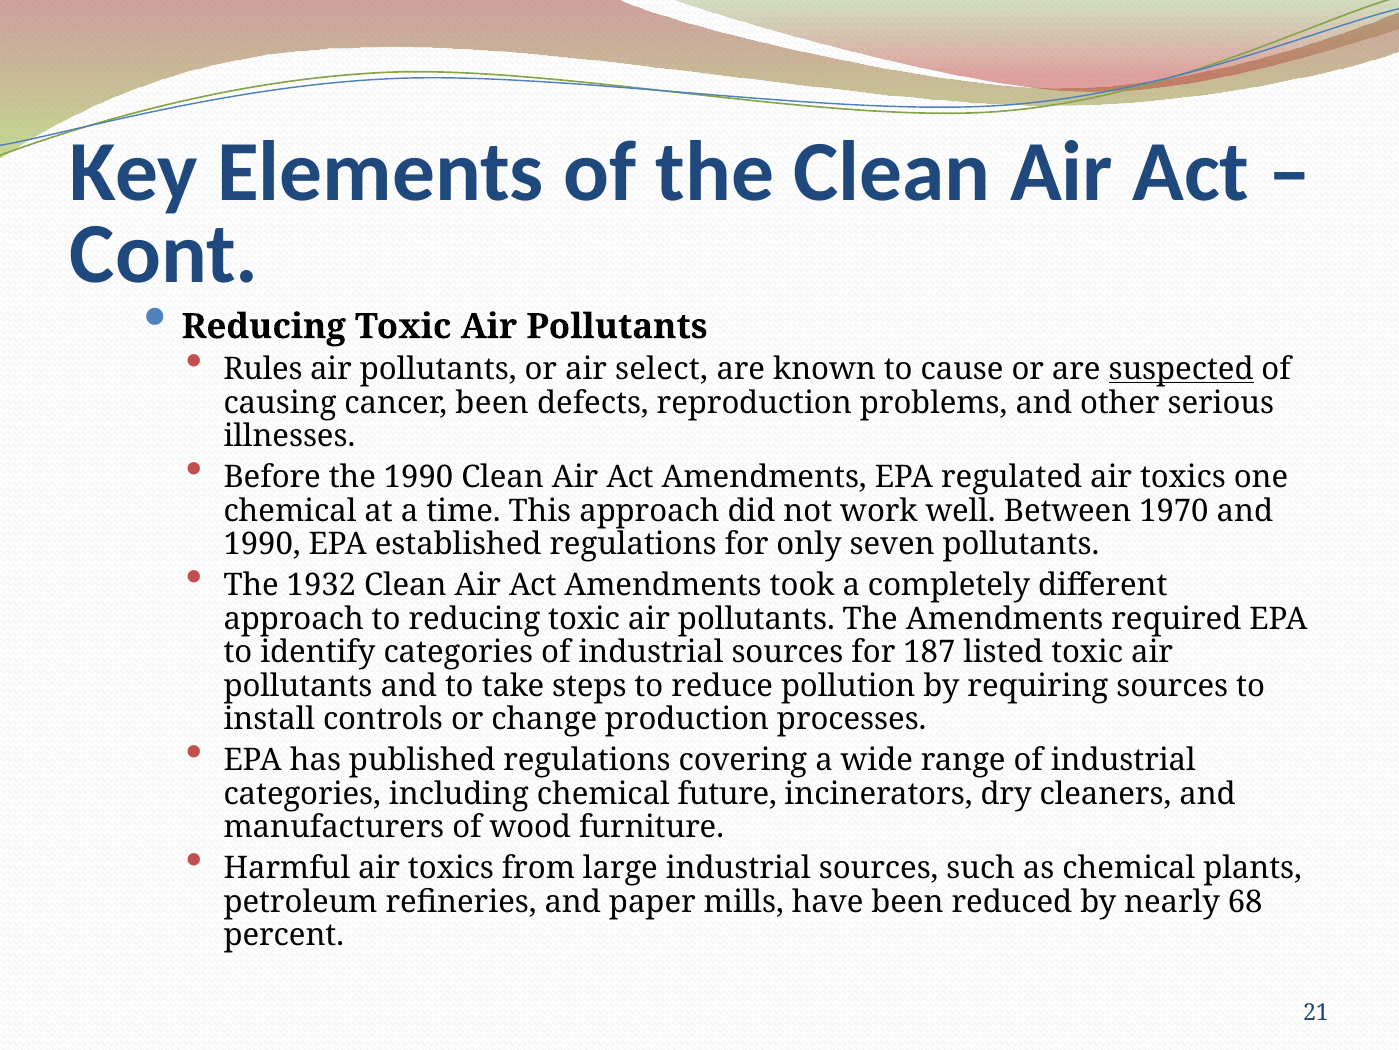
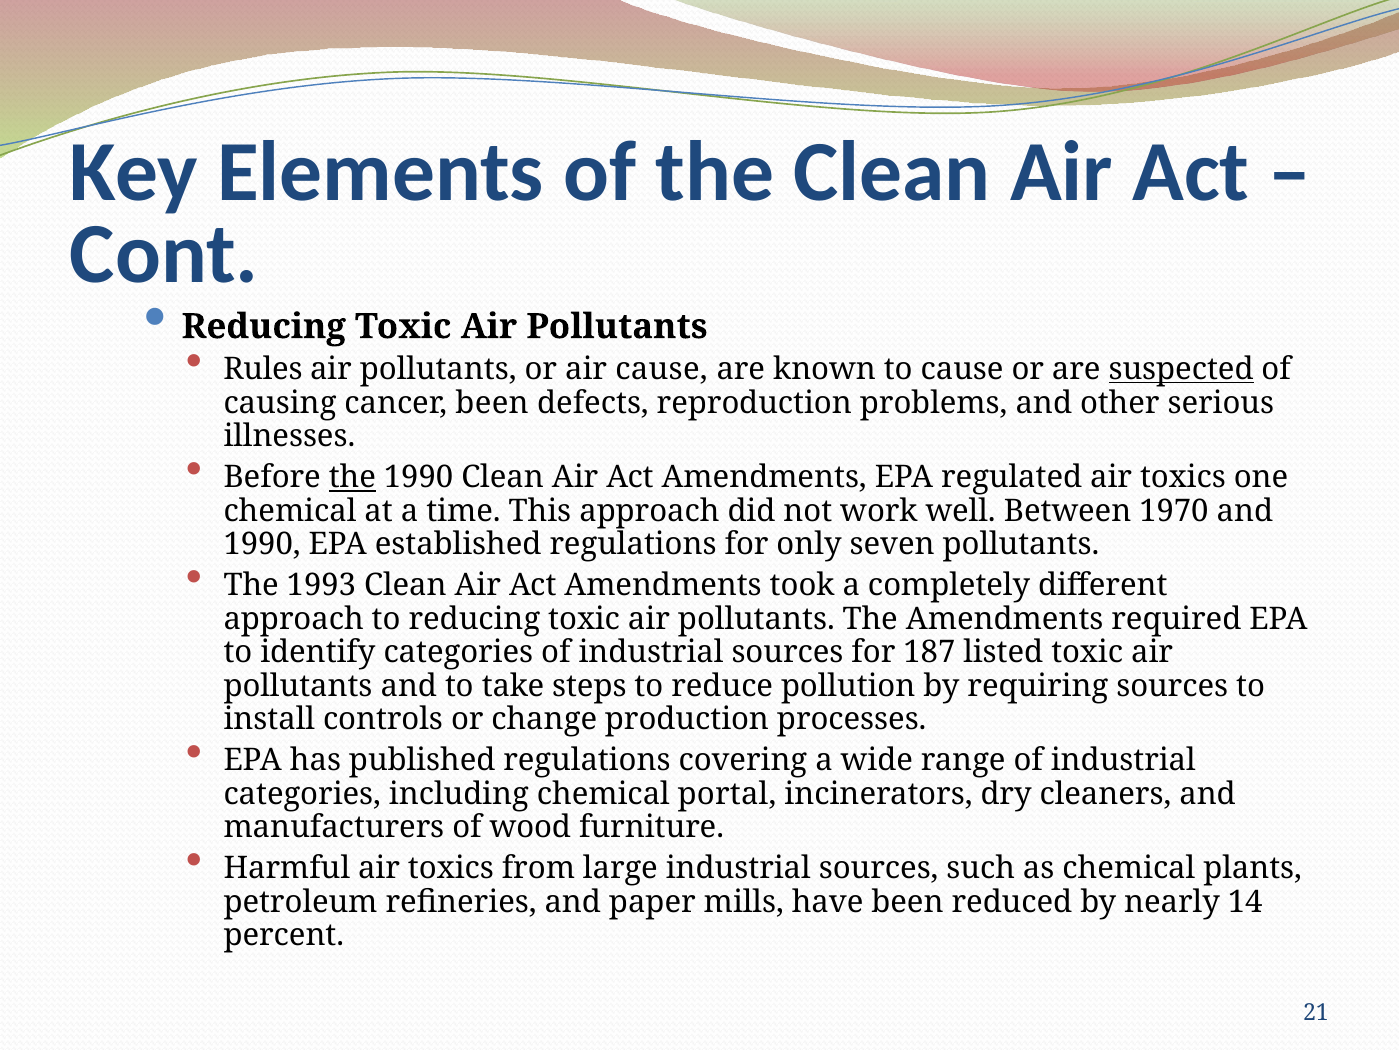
air select: select -> cause (662, 369)
the underline: none -> present (352, 477)
1932: 1932 -> 1993 (321, 585)
future: future -> portal (727, 793)
68: 68 -> 14 (1245, 901)
